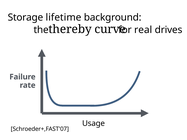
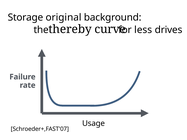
lifetime: lifetime -> original (64, 17)
real: real -> less (143, 30)
